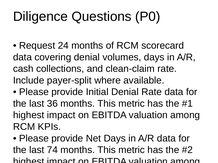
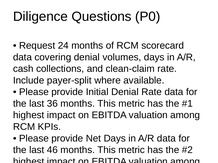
74: 74 -> 46 (52, 150)
